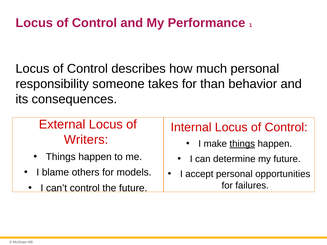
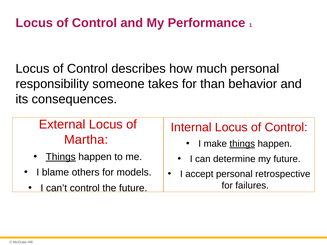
Writers: Writers -> Martha (86, 140)
Things underline: none -> present (61, 157)
opportunities: opportunities -> retrospective (283, 174)
